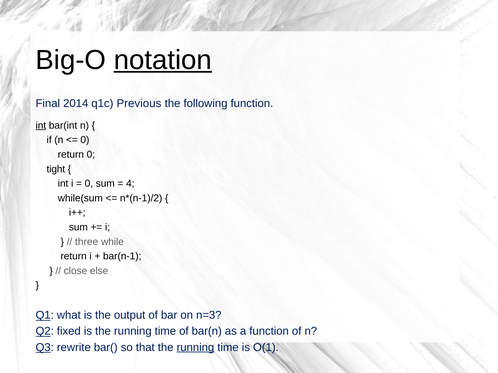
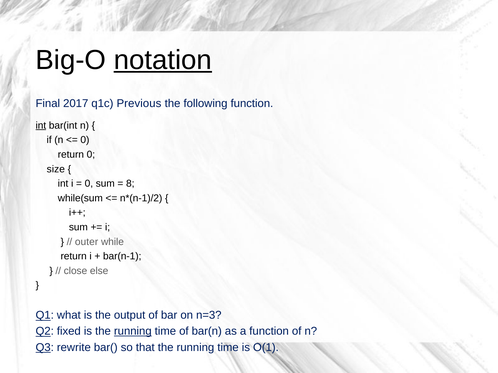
2014: 2014 -> 2017 (76, 104)
tight: tight -> size (56, 169)
4: 4 -> 8 (130, 184)
three: three -> outer (87, 242)
running underline: none -> present (133, 332)
running underline: present -> none (195, 348)
